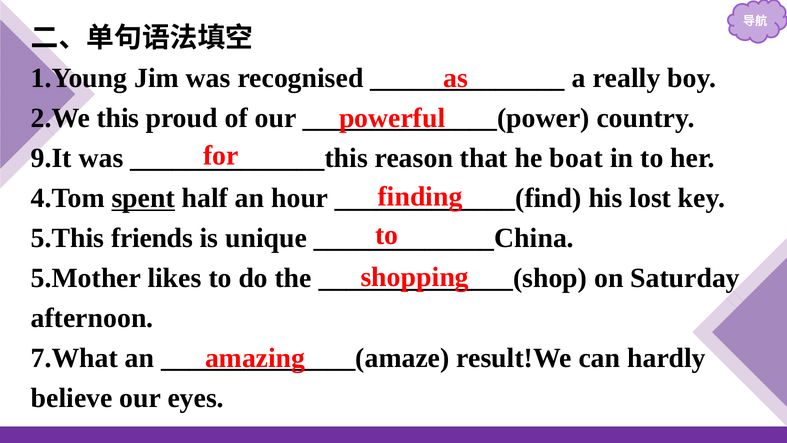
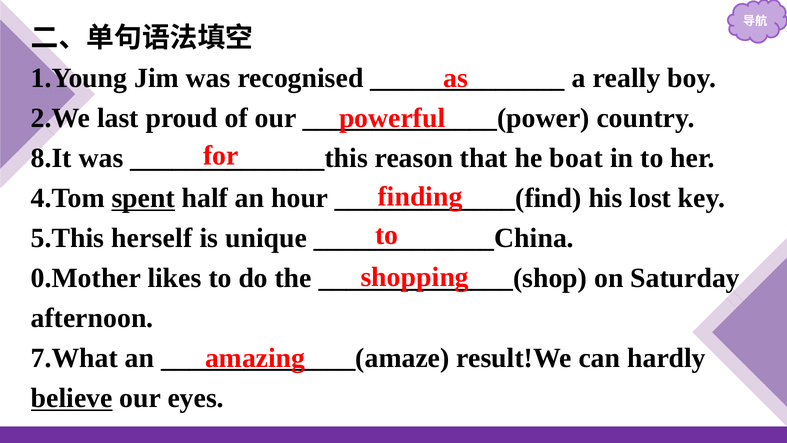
this: this -> last (118, 118)
9.It: 9.It -> 8.It (51, 158)
friends: friends -> herself (152, 238)
5.Mother: 5.Mother -> 0.Mother (86, 278)
believe underline: none -> present (72, 398)
